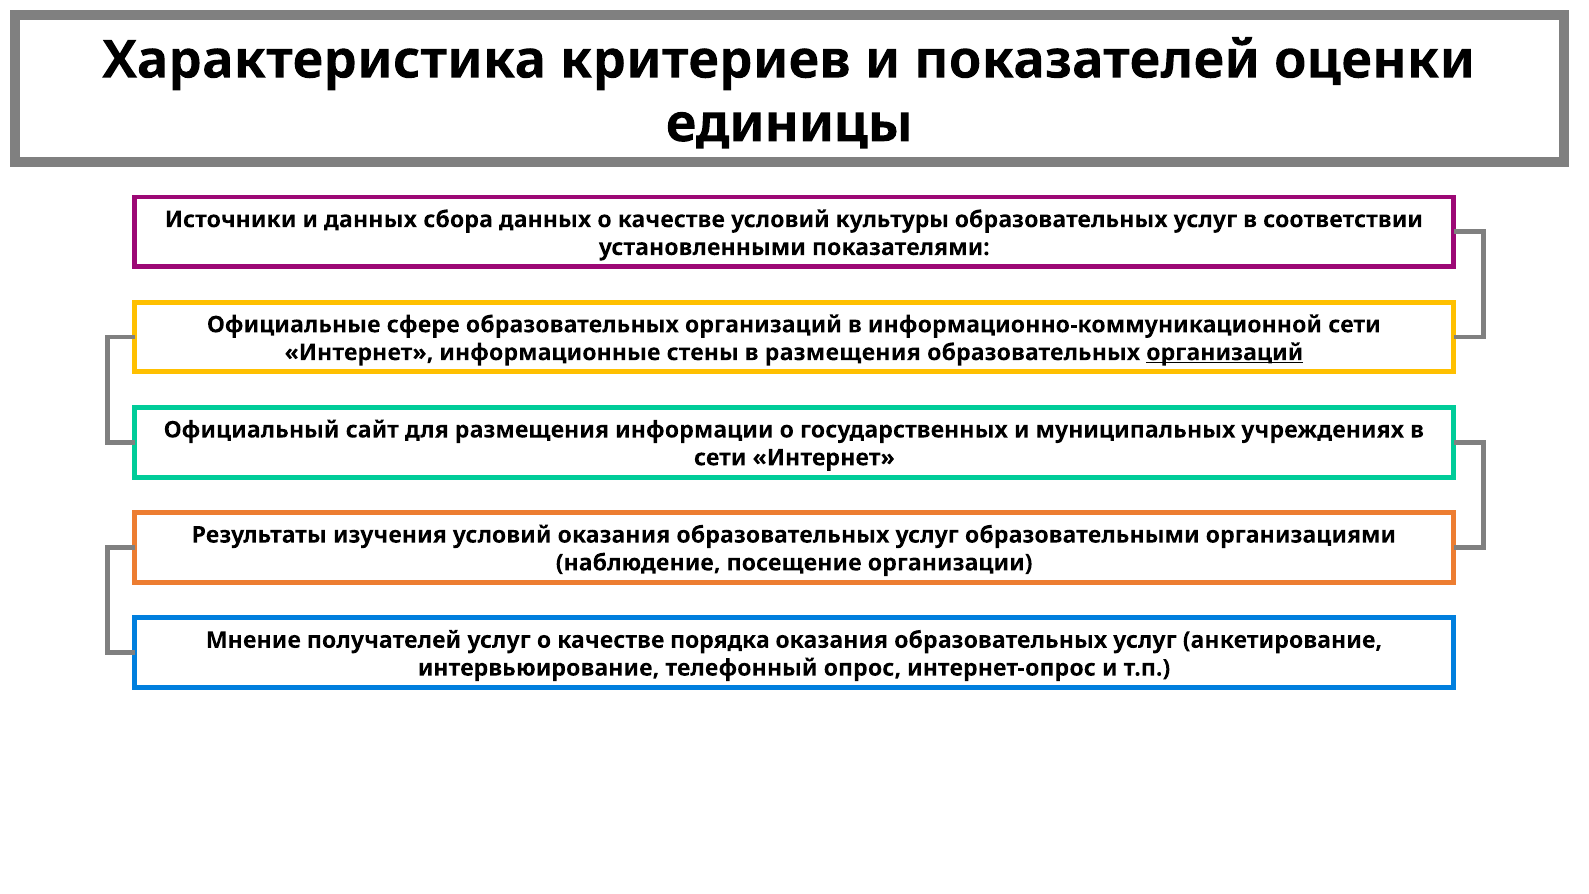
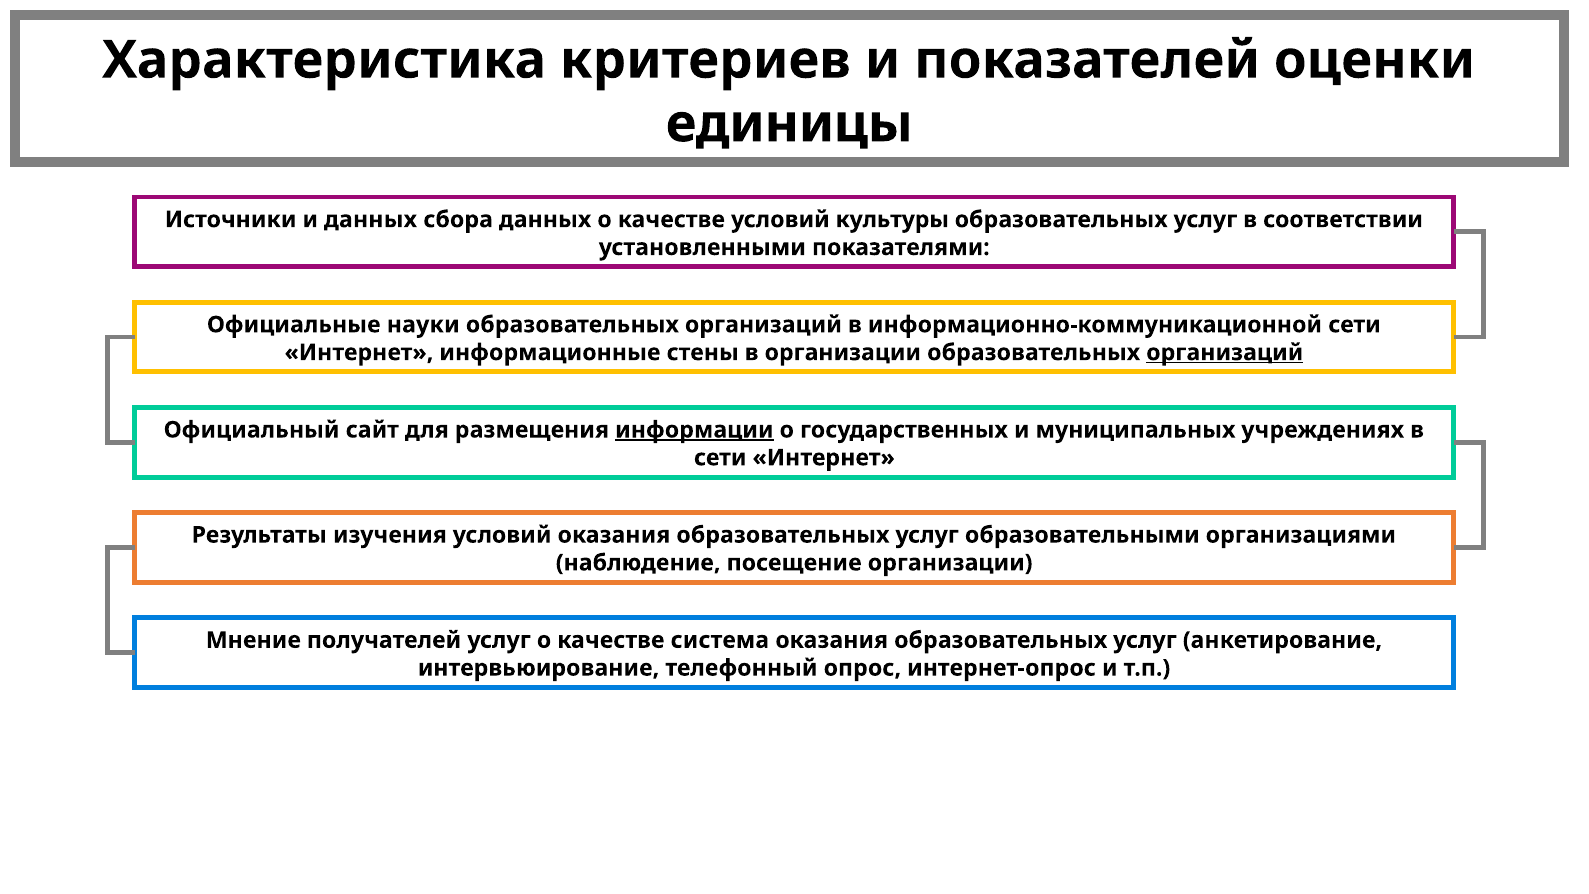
сфере: сфере -> науки (423, 325)
в размещения: размещения -> организации (843, 352)
информации underline: none -> present (694, 430)
порядка: порядка -> система (720, 640)
